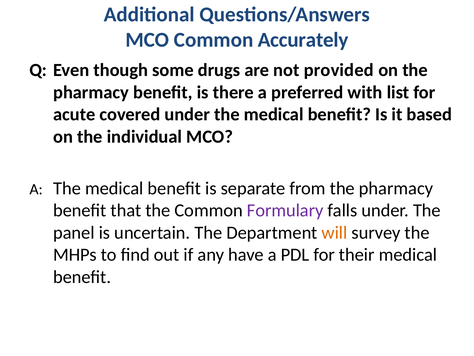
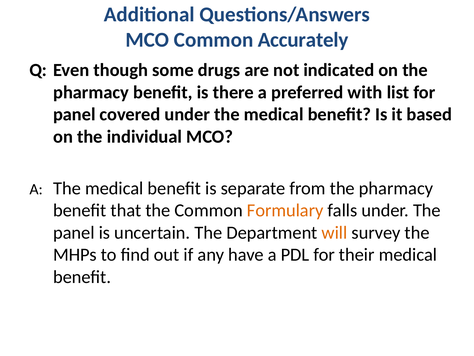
provided: provided -> indicated (339, 70)
acute: acute -> panel (74, 114)
Formulary colour: purple -> orange (285, 210)
